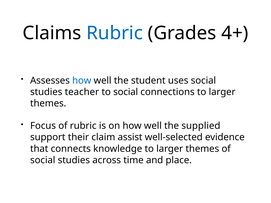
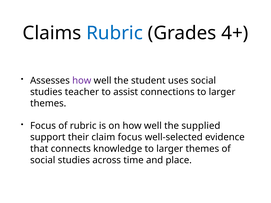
how colour: blue -> purple (82, 81)
to social: social -> assist (126, 92)
claim assist: assist -> focus (130, 137)
